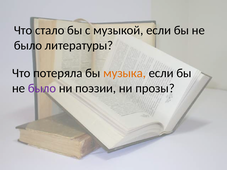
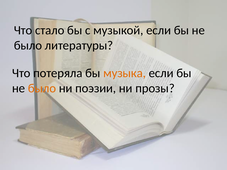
было colour: purple -> orange (42, 88)
